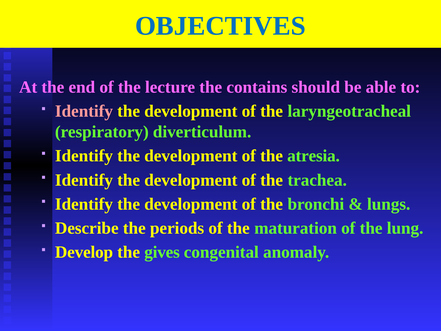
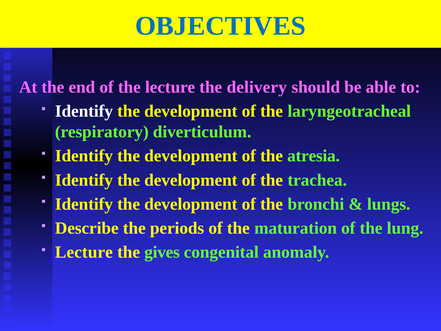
contains: contains -> delivery (257, 87)
Identify colour: pink -> white (84, 111)
Develop: Develop -> Lecture (84, 252)
